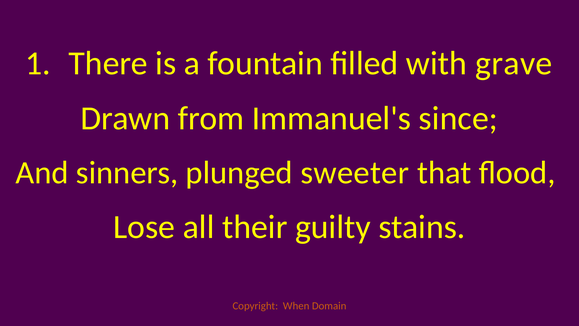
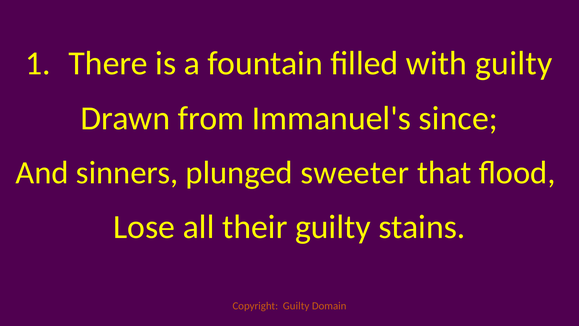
with grave: grave -> guilty (514, 63)
Copyright When: When -> Guilty (296, 306)
